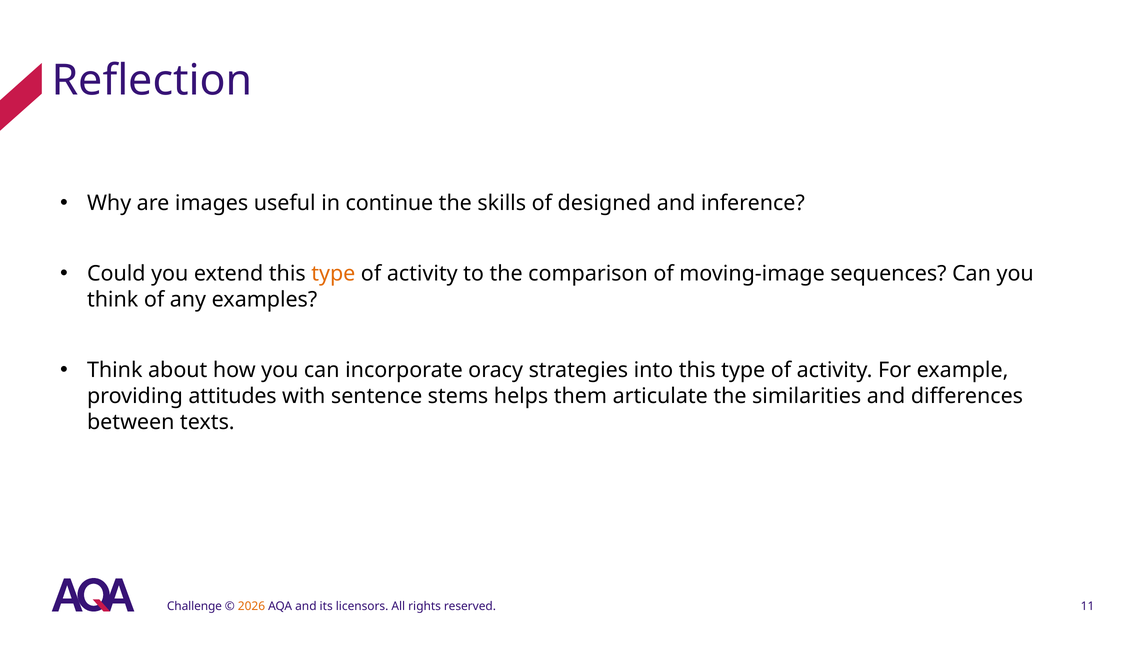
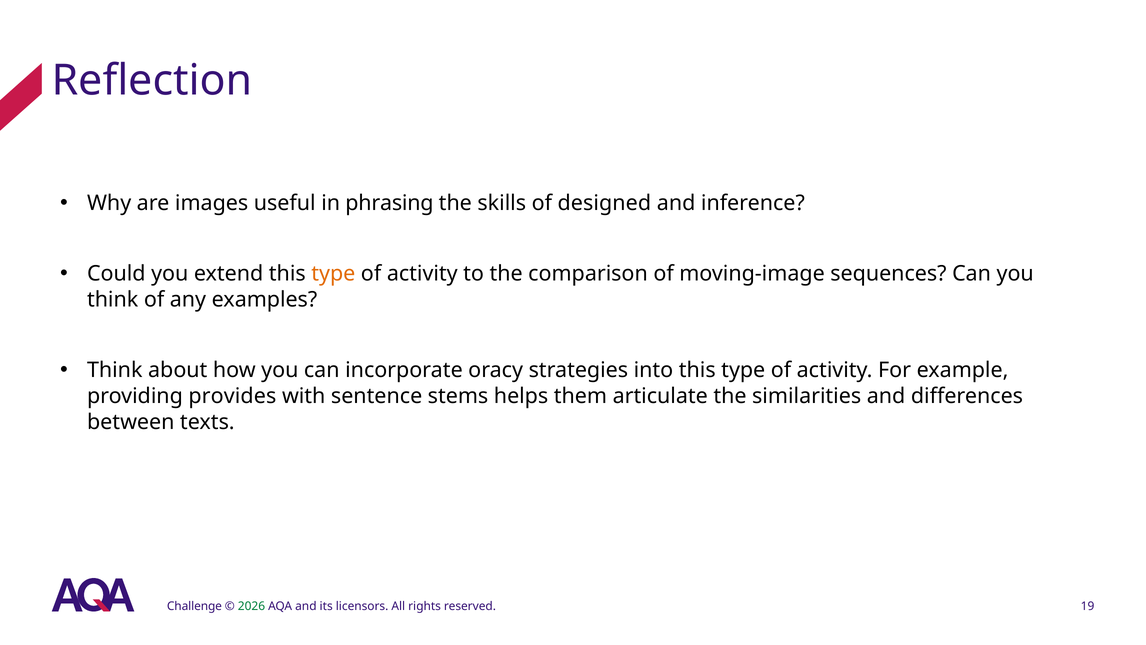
continue: continue -> phrasing (389, 203)
attitudes: attitudes -> provides (232, 396)
2026 colour: orange -> green (251, 606)
11: 11 -> 19 (1088, 606)
